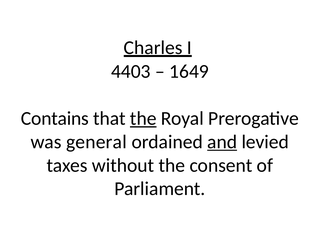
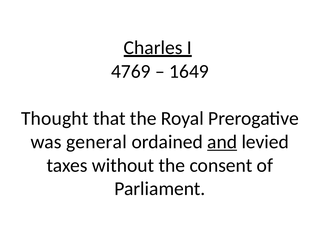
4403: 4403 -> 4769 (131, 71)
Contains: Contains -> Thought (55, 118)
the underline: present -> none (143, 118)
